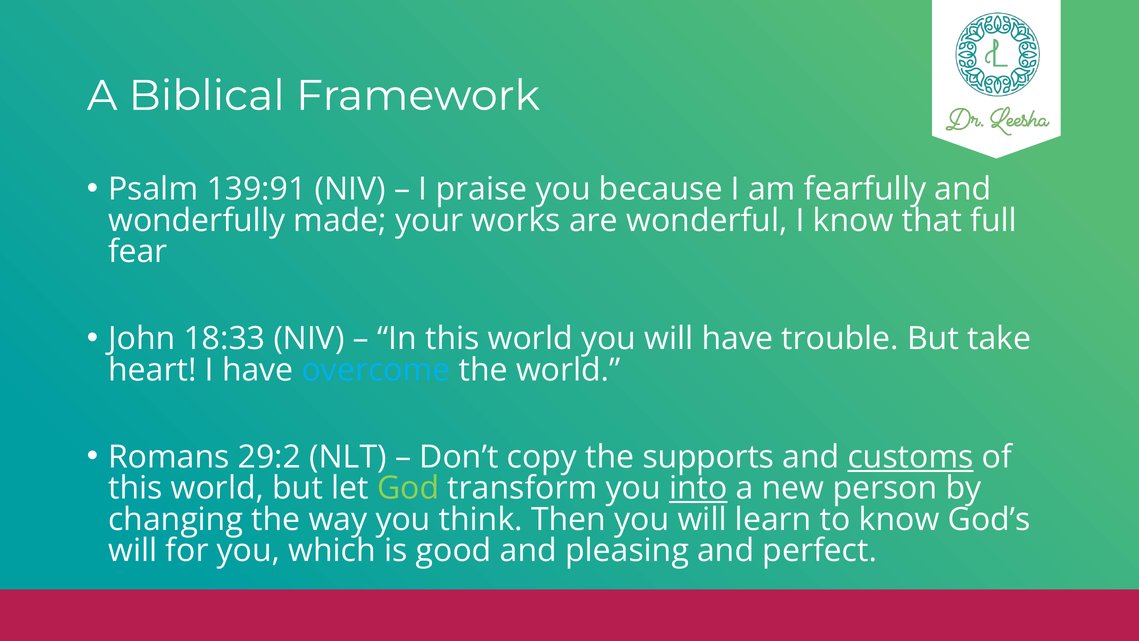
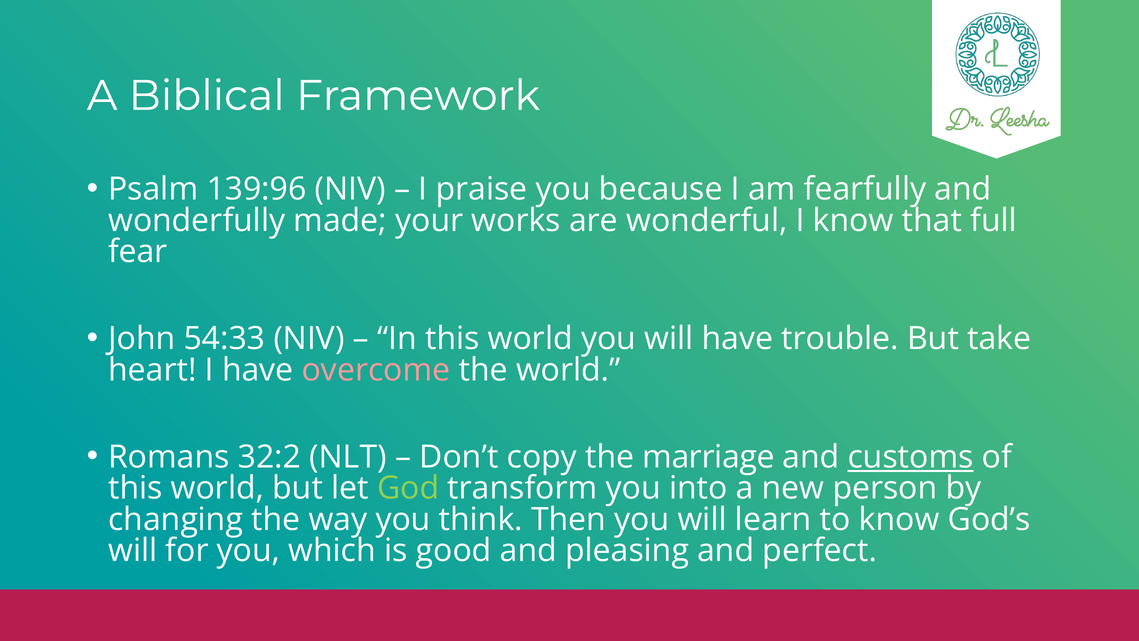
139:91: 139:91 -> 139:96 (256, 189)
18:33: 18:33 -> 54:33 (224, 339)
overcome colour: light blue -> pink (376, 370)
29:2: 29:2 -> 32:2 (269, 457)
supports: supports -> marriage (708, 457)
into underline: present -> none (698, 488)
